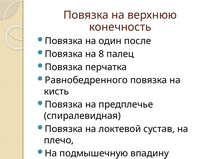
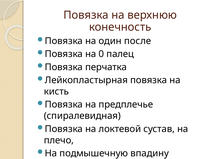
8: 8 -> 0 (101, 54)
Равнобедренного: Равнобедренного -> Лейкопластырная (86, 80)
